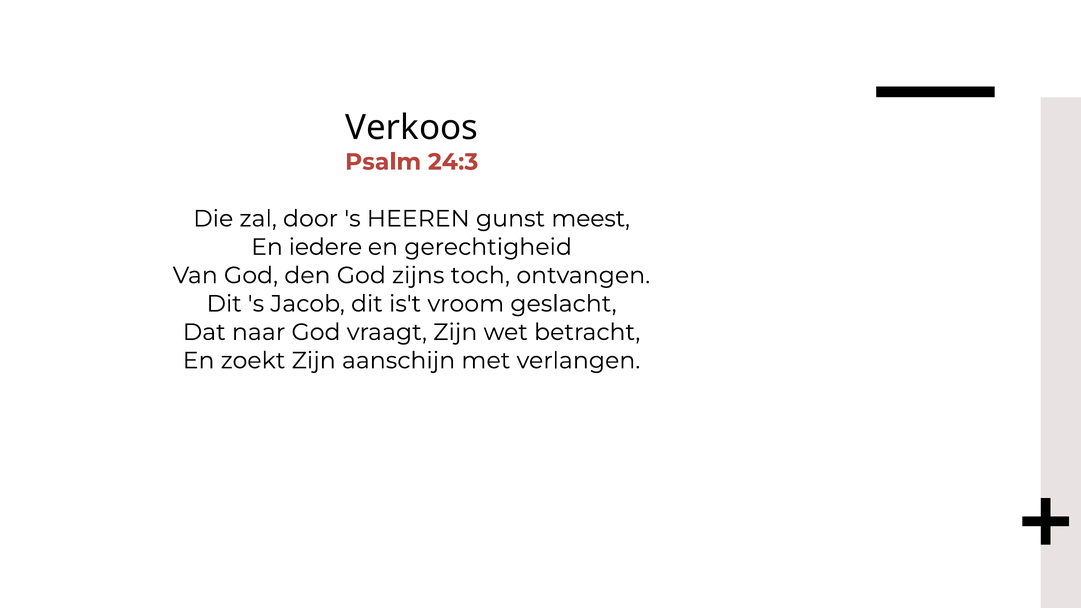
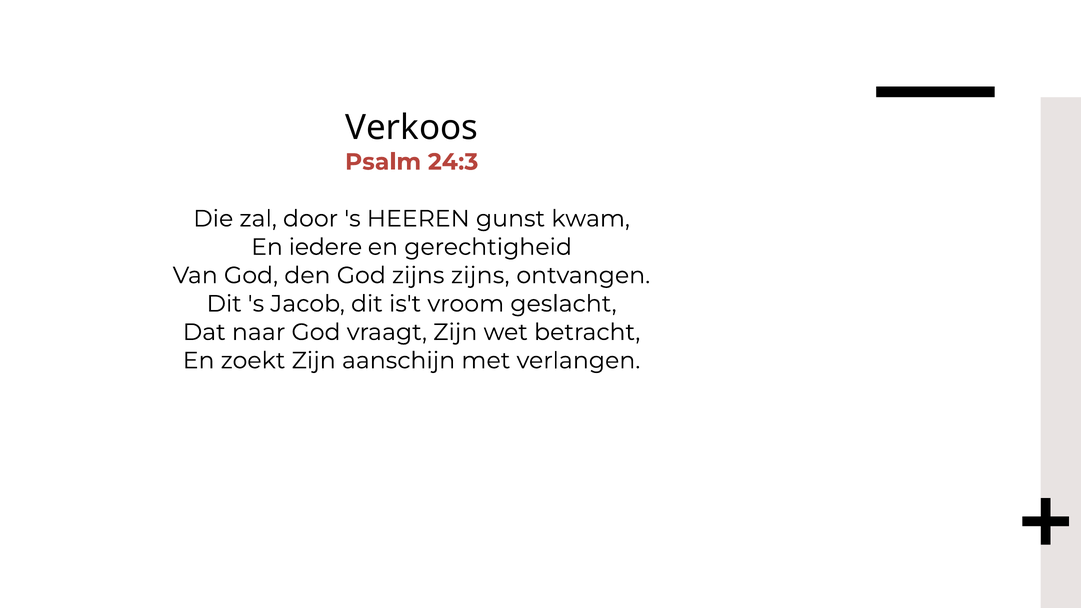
meest: meest -> kwam (591, 219)
zijns toch: toch -> zijns (480, 275)
